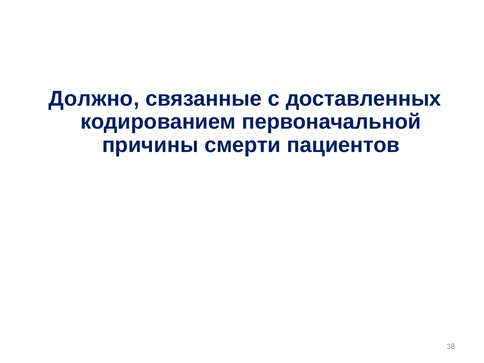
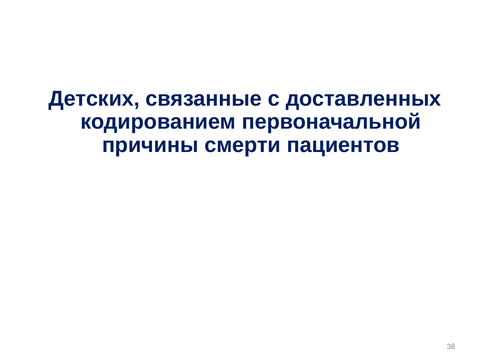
Должно: Должно -> Детских (94, 99)
